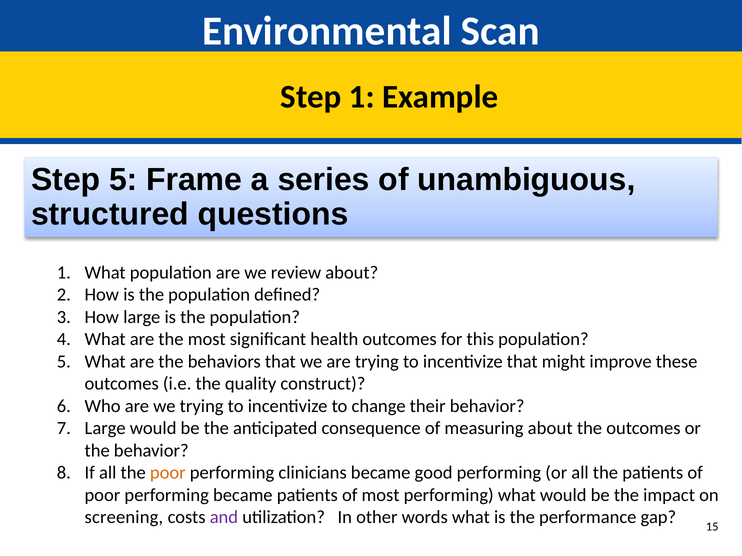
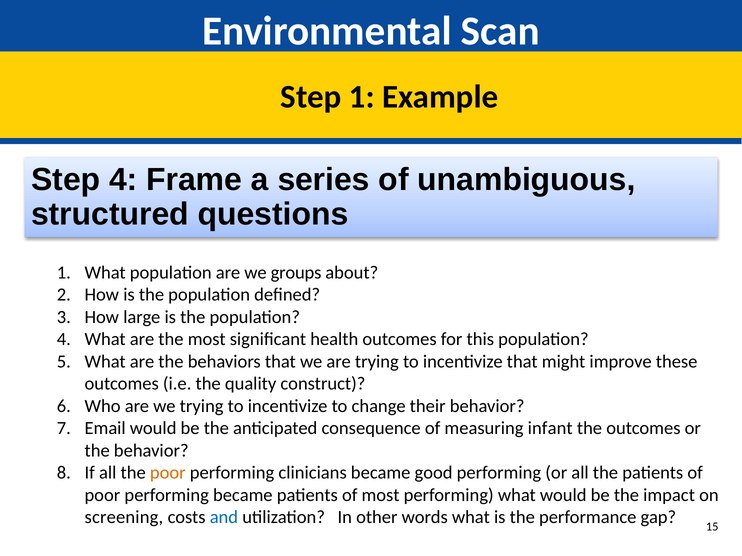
Step 5: 5 -> 4 (123, 180)
review: review -> groups (296, 273)
Large: Large -> Email (105, 429)
measuring about: about -> infant (550, 429)
and colour: purple -> blue (224, 518)
